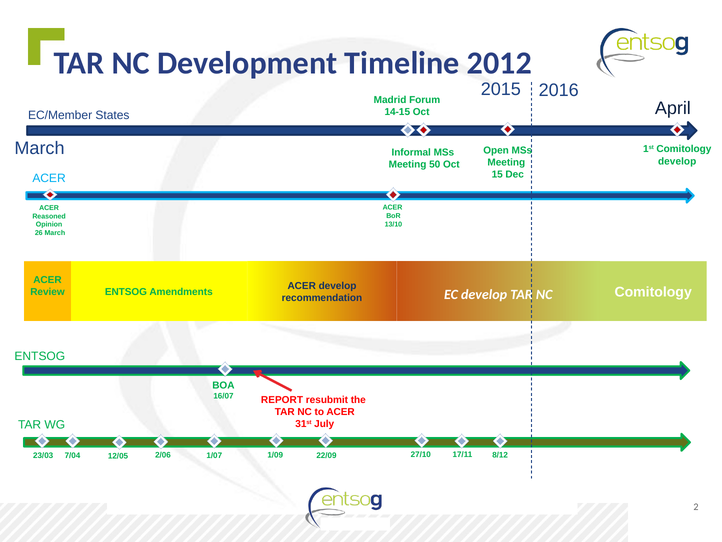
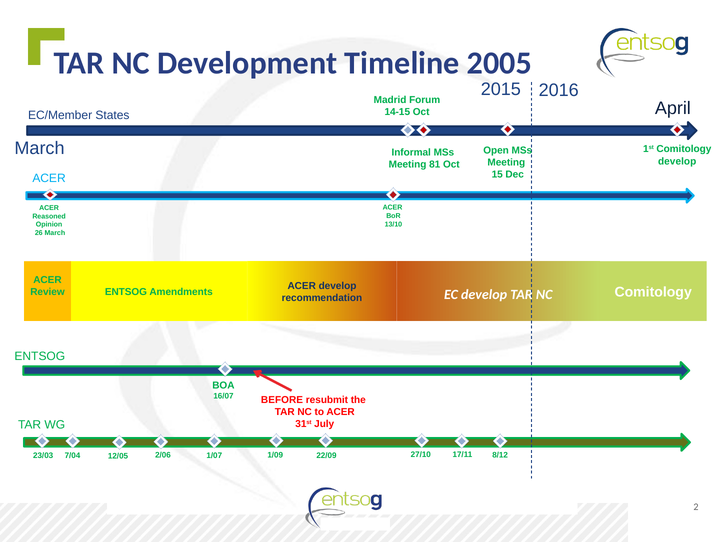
2012: 2012 -> 2005 (499, 63)
50: 50 -> 81 (435, 164)
REPORT: REPORT -> BEFORE (282, 399)
